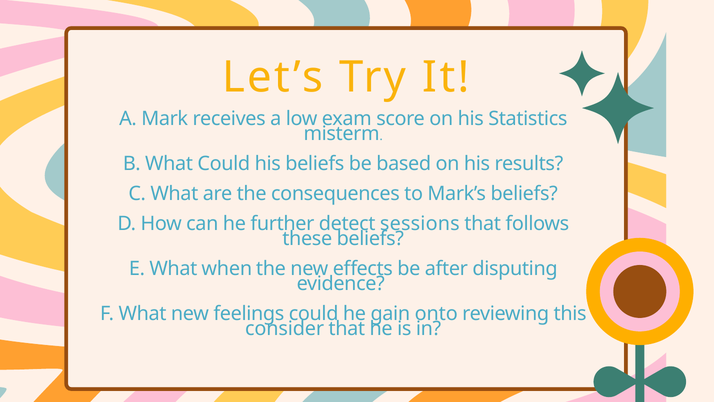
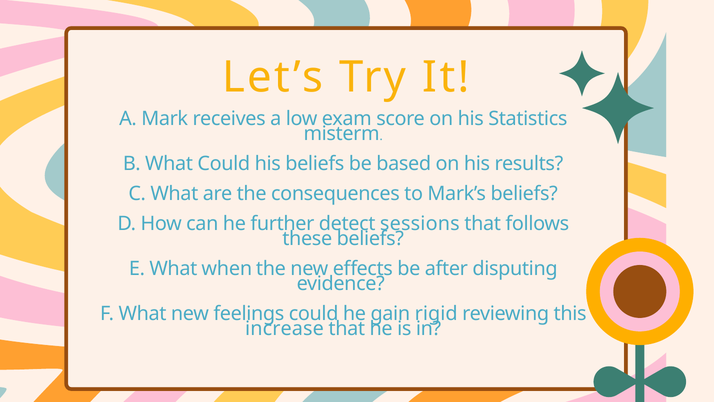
onto: onto -> rigid (436, 313)
consider: consider -> increase (284, 328)
